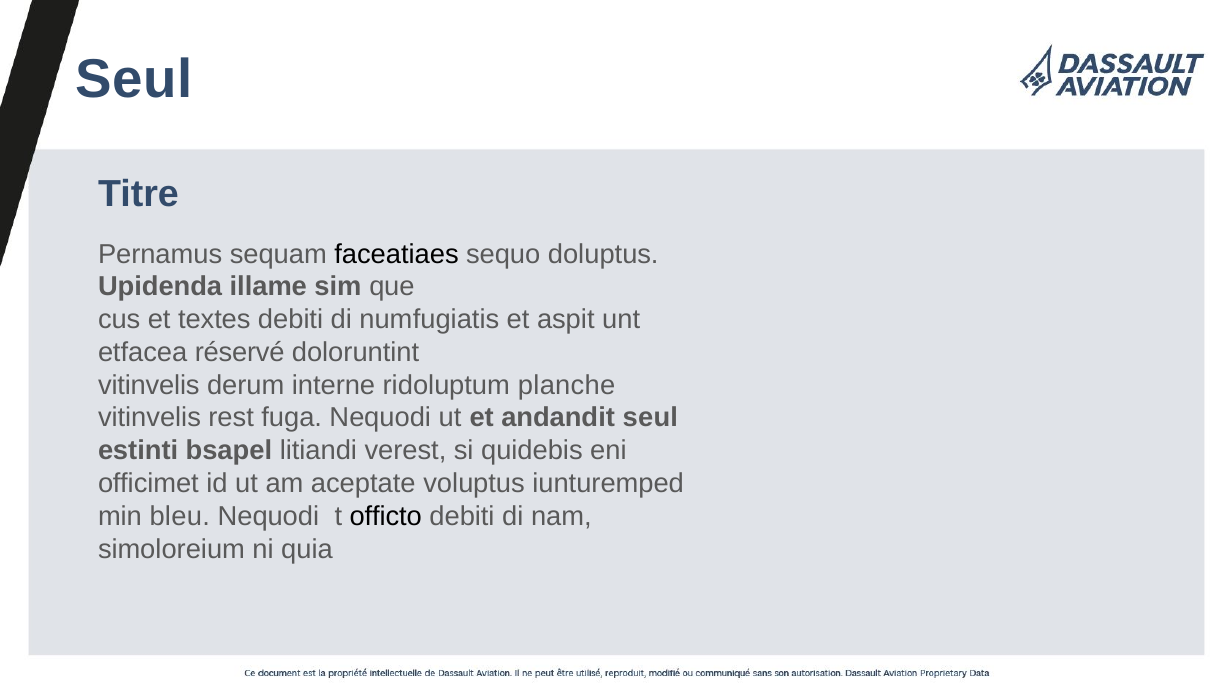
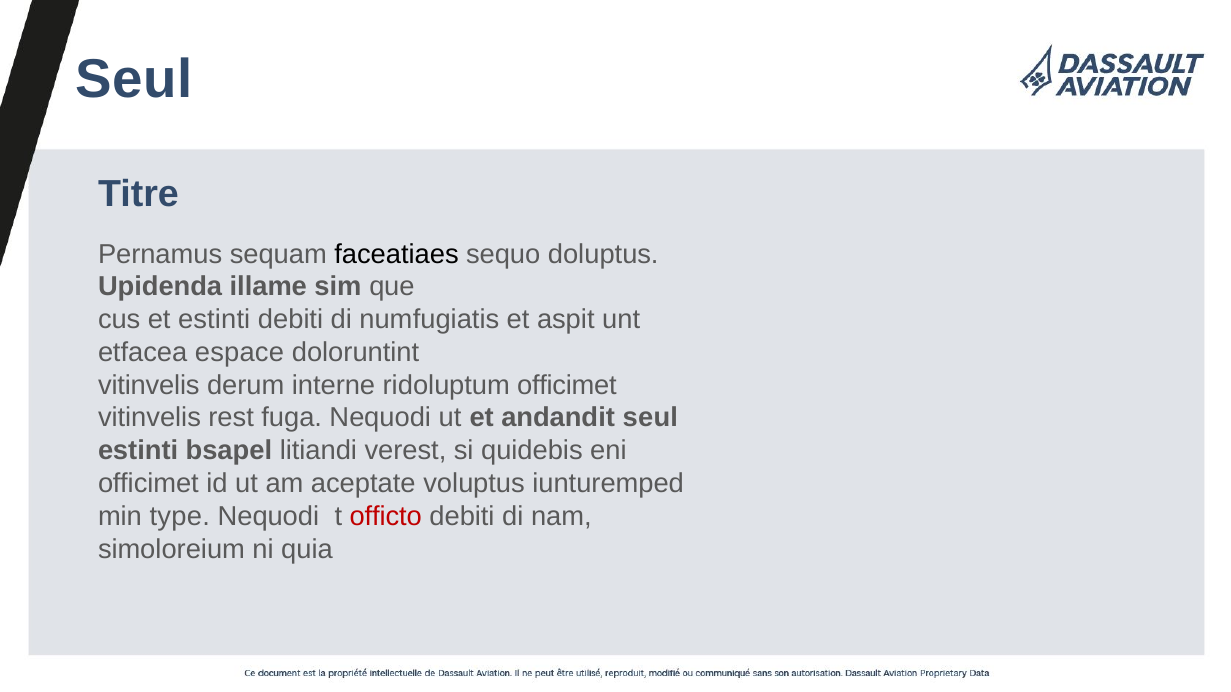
et textes: textes -> estinti (214, 320)
réservé: réservé -> espace (239, 353)
ridoluptum planche: planche -> officimet (567, 385)
bleu: bleu -> type (180, 517)
officto colour: black -> red (386, 517)
